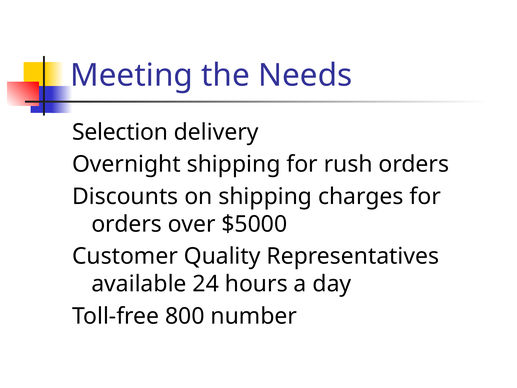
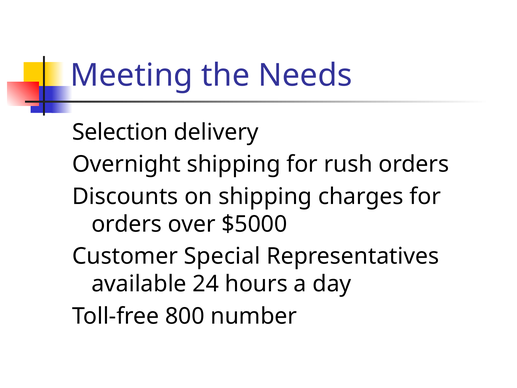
Quality: Quality -> Special (222, 256)
